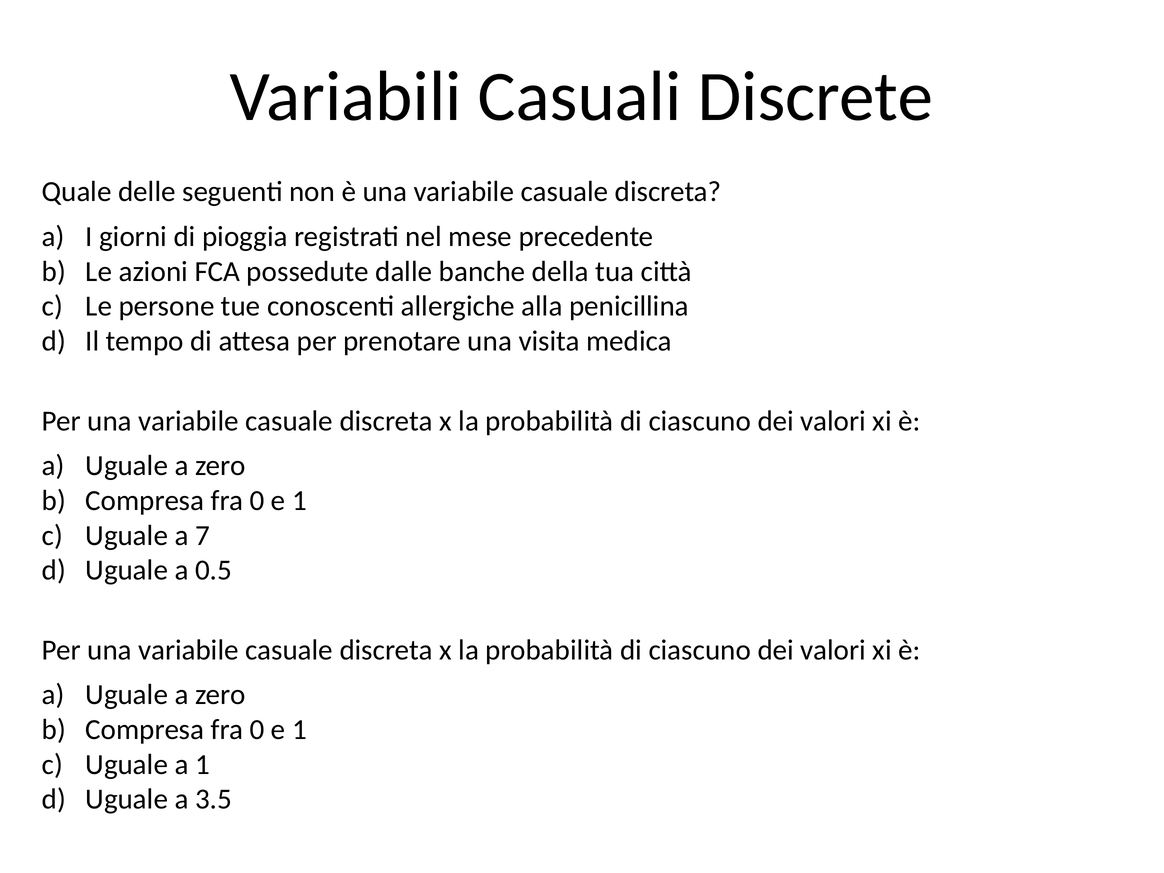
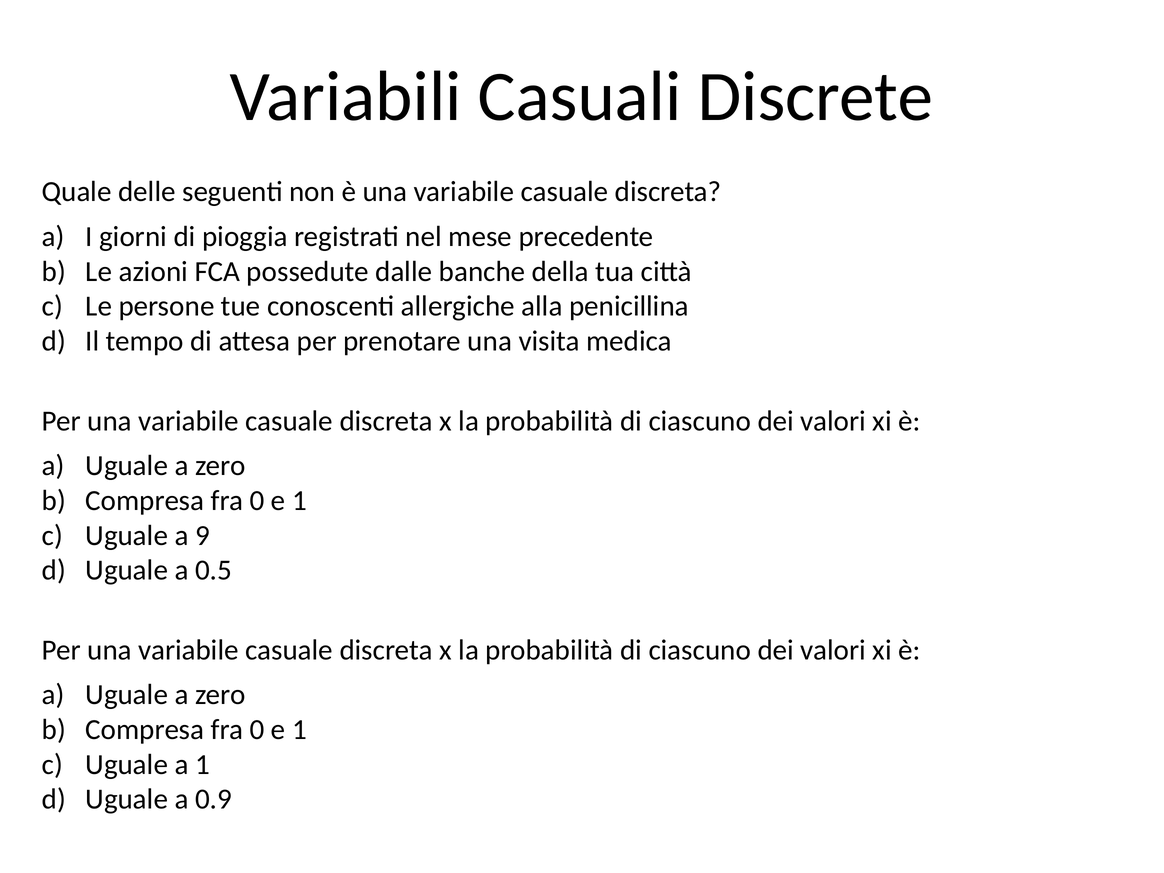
7: 7 -> 9 (202, 535)
3.5: 3.5 -> 0.9 (213, 799)
